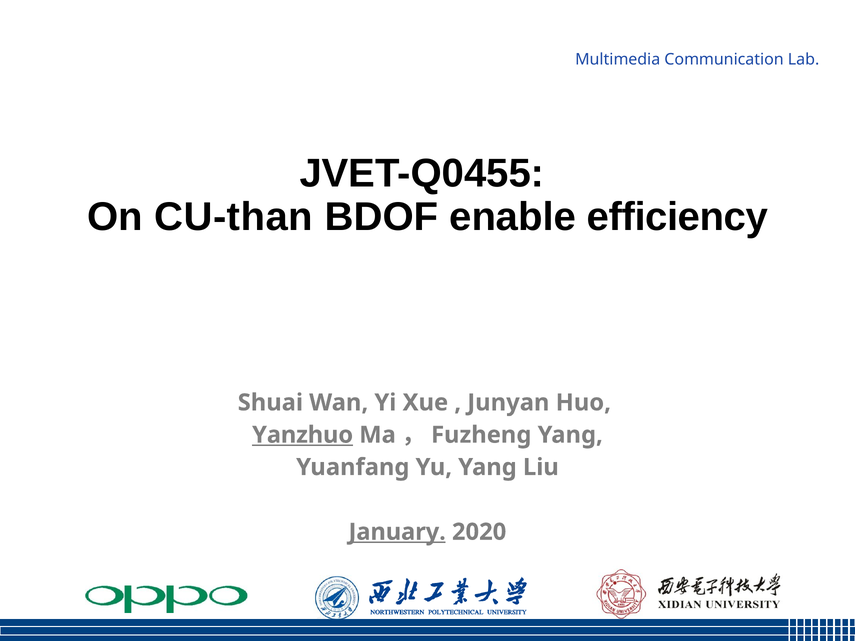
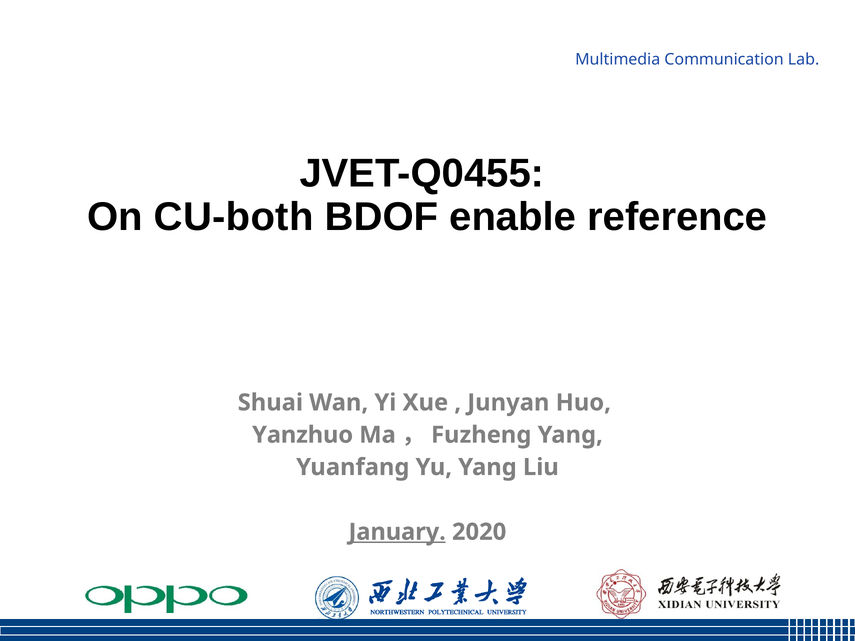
CU-than: CU-than -> CU-both (234, 217)
efficiency: efficiency -> reference (677, 217)
Yanzhuo underline: present -> none (303, 435)
